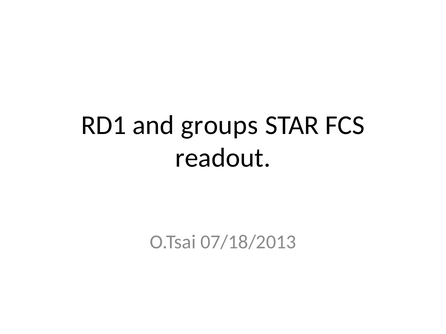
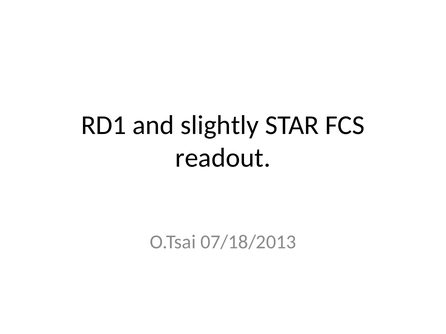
groups: groups -> slightly (220, 125)
